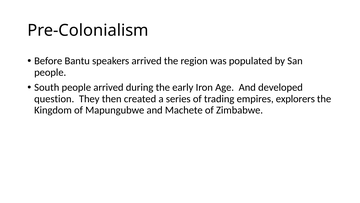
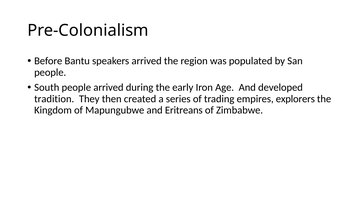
question: question -> tradition (54, 99)
Machete: Machete -> Eritreans (184, 110)
